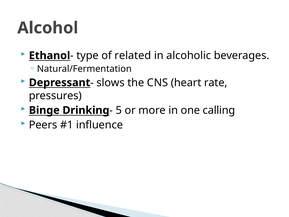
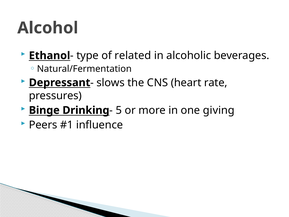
calling: calling -> giving (219, 110)
